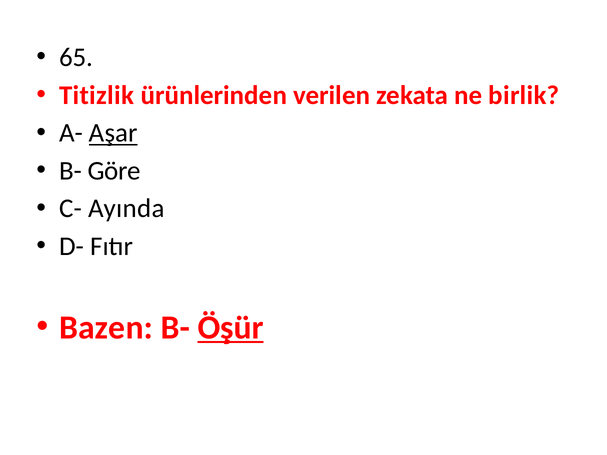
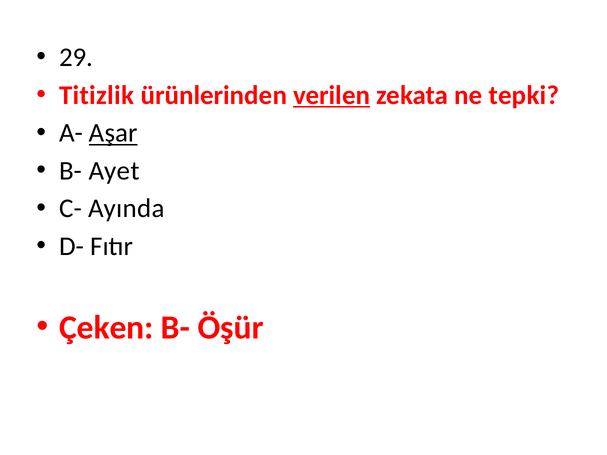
65: 65 -> 29 (76, 58)
verilen underline: none -> present (332, 95)
birlik: birlik -> tepki (524, 95)
Göre: Göre -> Ayet (114, 171)
Bazen: Bazen -> Çeken (106, 328)
Öşür underline: present -> none (231, 328)
